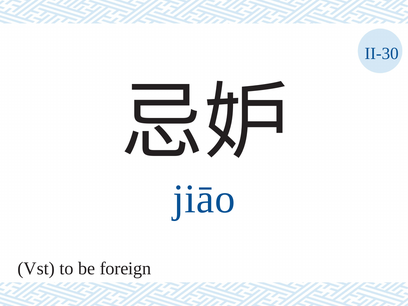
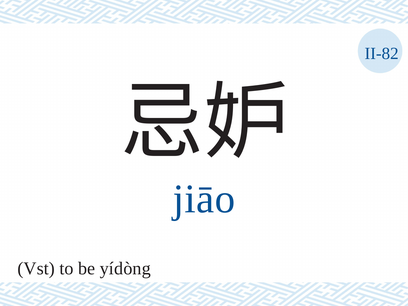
II-30: II-30 -> II-82 (382, 53)
foreign: foreign -> yídòng (125, 268)
